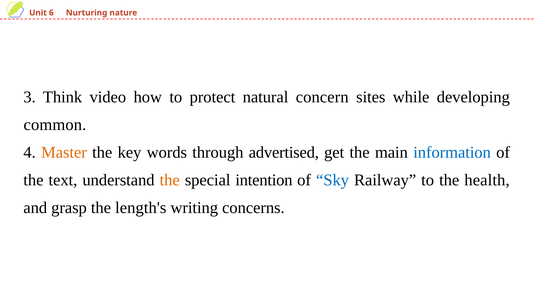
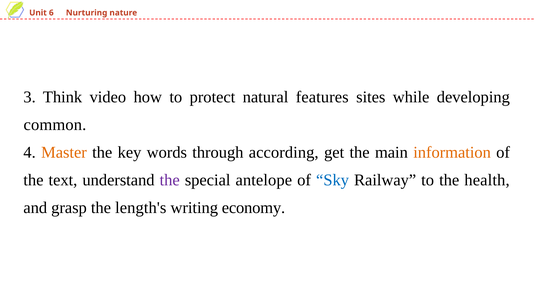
concern: concern -> features (322, 97)
advertised: advertised -> according (284, 153)
information colour: blue -> orange (452, 153)
the colour: orange -> purple (170, 180)
intention: intention -> antelope (264, 180)
concerns: concerns -> economy (253, 208)
